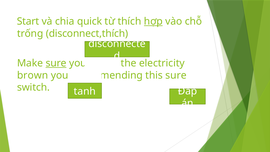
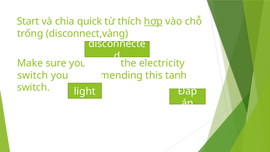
disconnect,thích: disconnect,thích -> disconnect,vàng (87, 33)
sure underline: present -> none (56, 63)
brown: brown -> switch (33, 75)
this sure: sure -> tanh (176, 75)
tanh: tanh -> light (85, 91)
